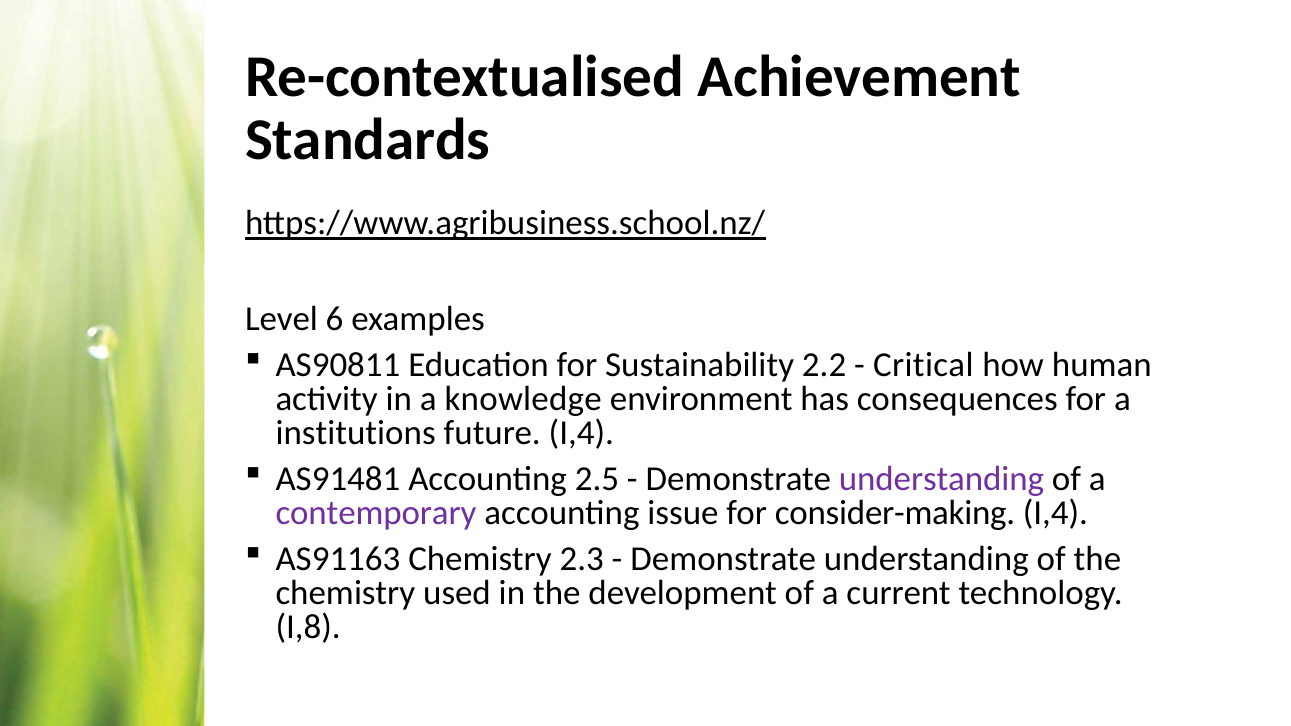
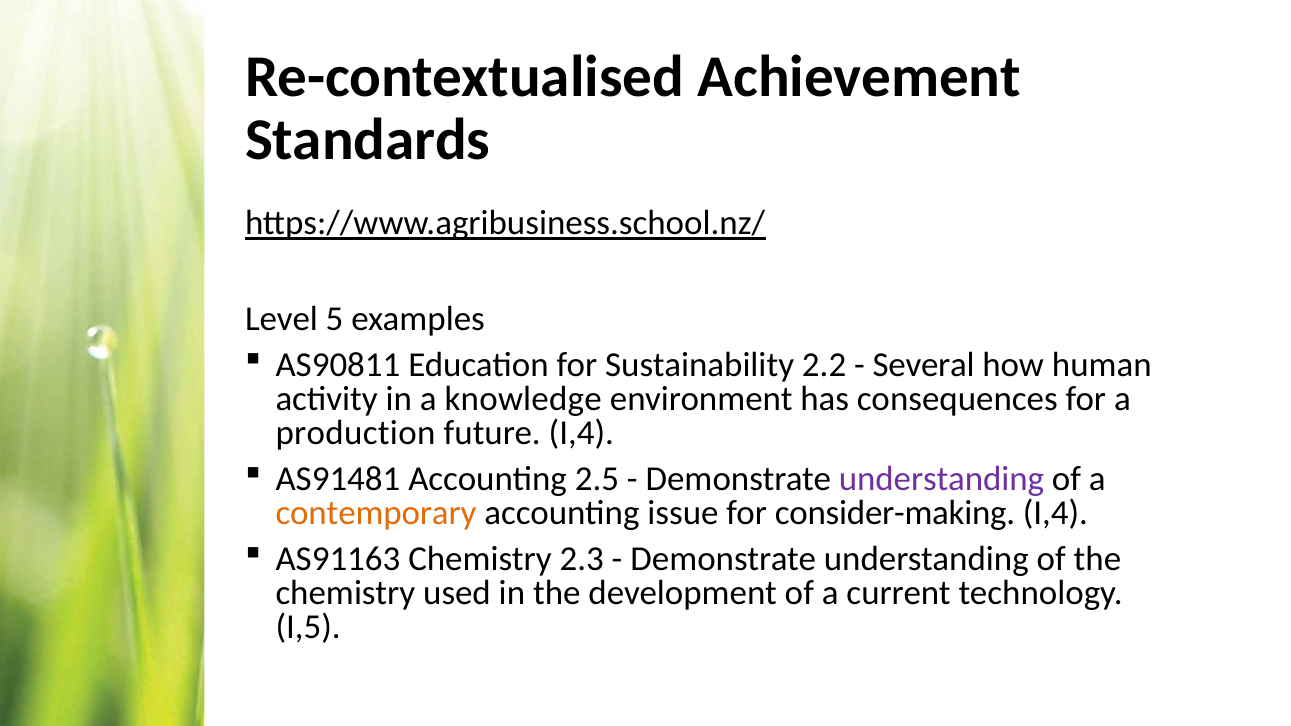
6: 6 -> 5 (335, 319)
Critical: Critical -> Several (924, 366)
institutions: institutions -> production (355, 433)
contemporary colour: purple -> orange (376, 513)
I,8: I,8 -> I,5 (308, 627)
